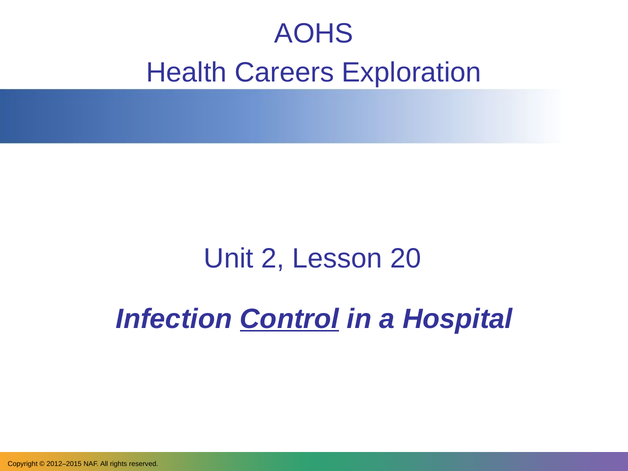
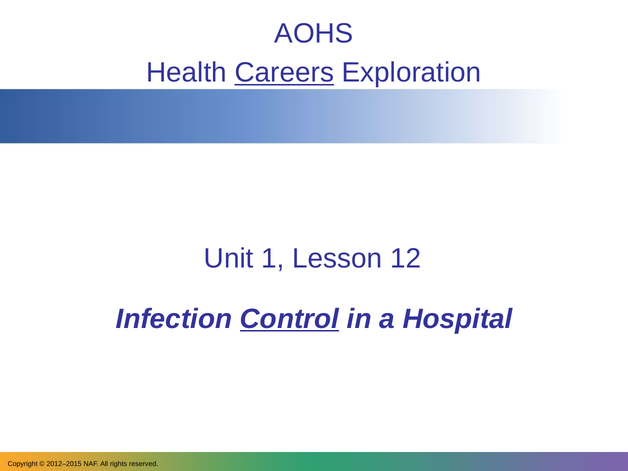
Careers underline: none -> present (284, 73)
2: 2 -> 1 (273, 259)
20: 20 -> 12 (406, 259)
